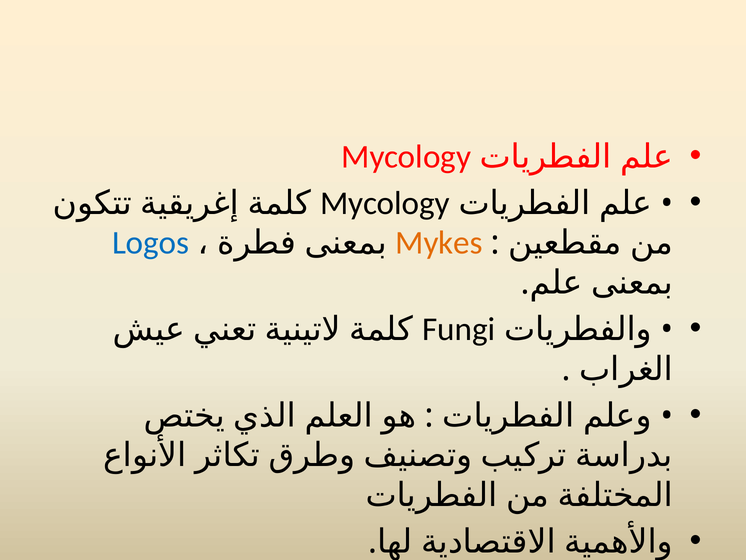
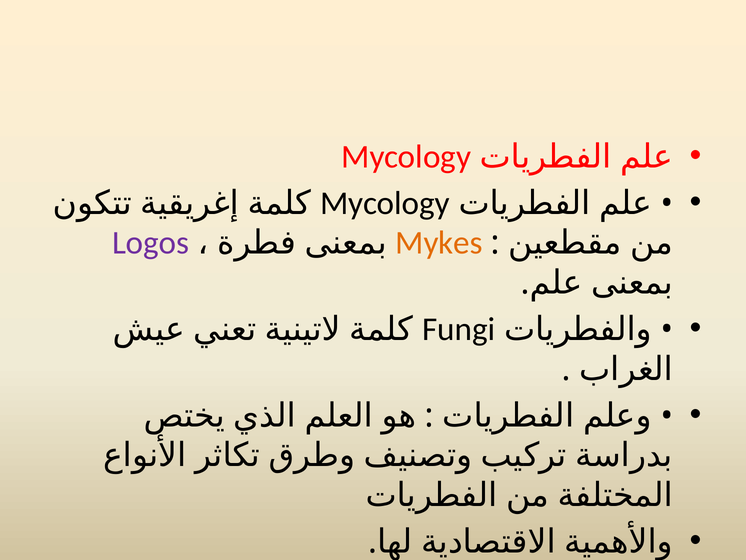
Logos colour: blue -> purple (151, 243)
